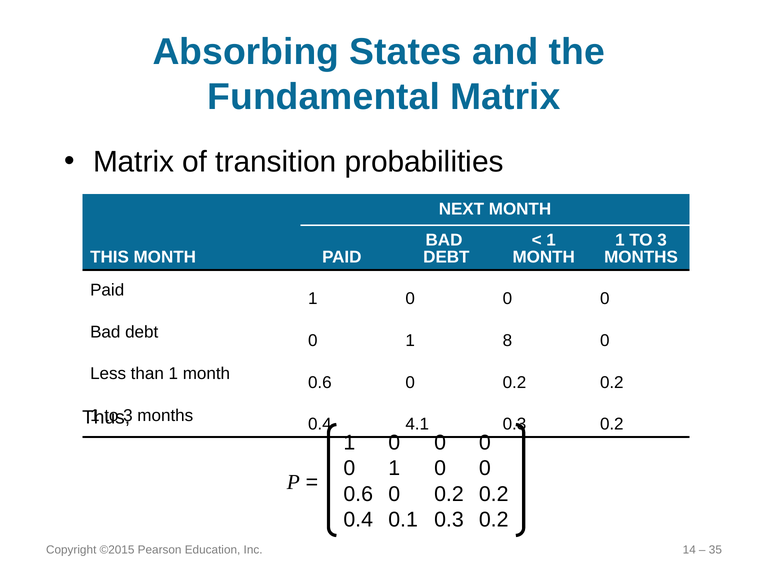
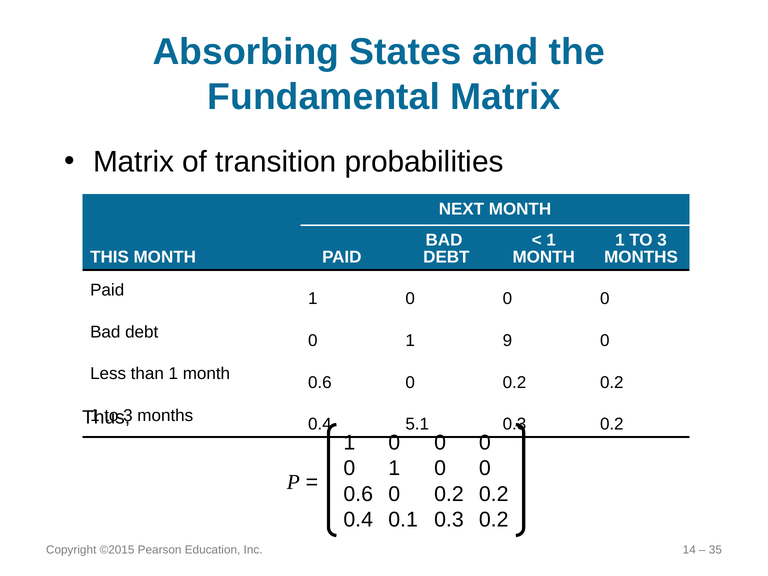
8: 8 -> 9 (507, 341)
4.1: 4.1 -> 5.1 (417, 424)
